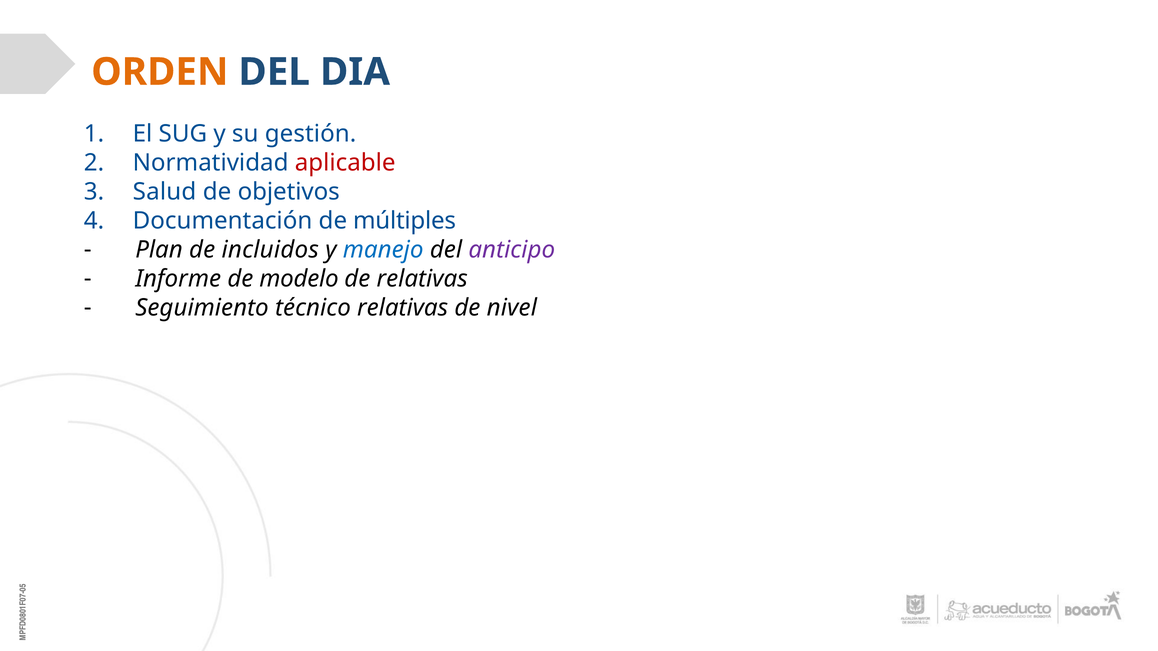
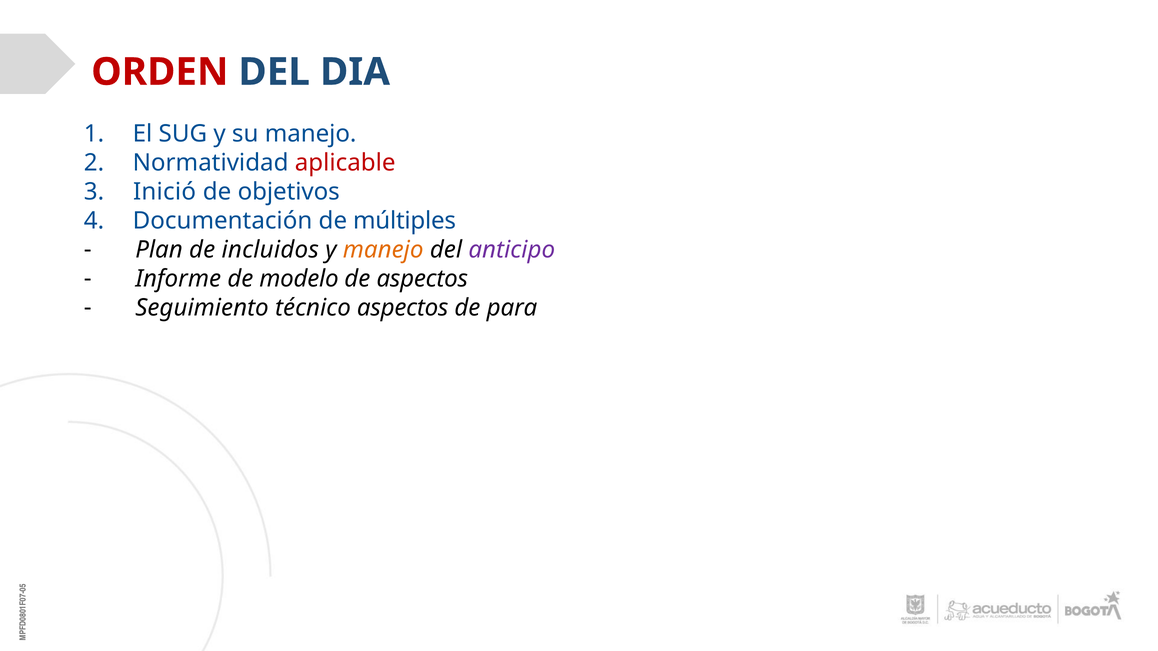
ORDEN colour: orange -> red (160, 72)
su gestión: gestión -> manejo (311, 134)
Salud: Salud -> Inició (165, 192)
manejo colour: blue -> orange (383, 250)
de relativas: relativas -> aspectos (422, 279)
técnico relativas: relativas -> aspectos (403, 308)
nivel: nivel -> para (512, 308)
